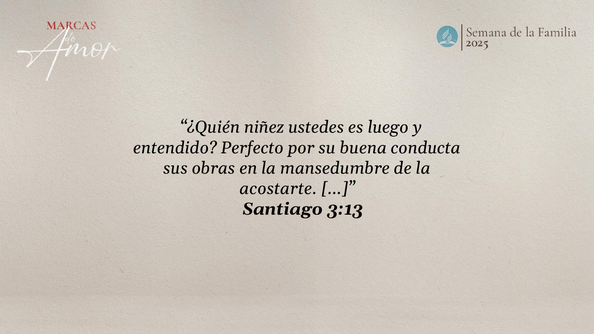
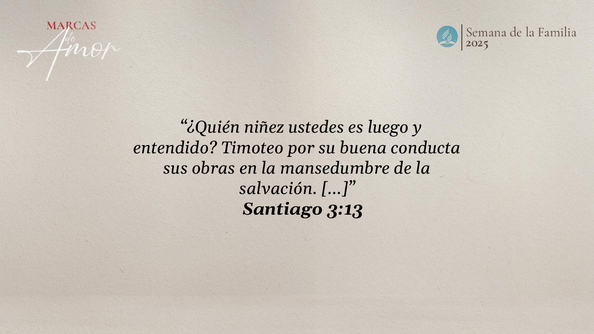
Perfecto: Perfecto -> Timoteo (252, 148)
acostarte: acostarte -> salvación (278, 189)
